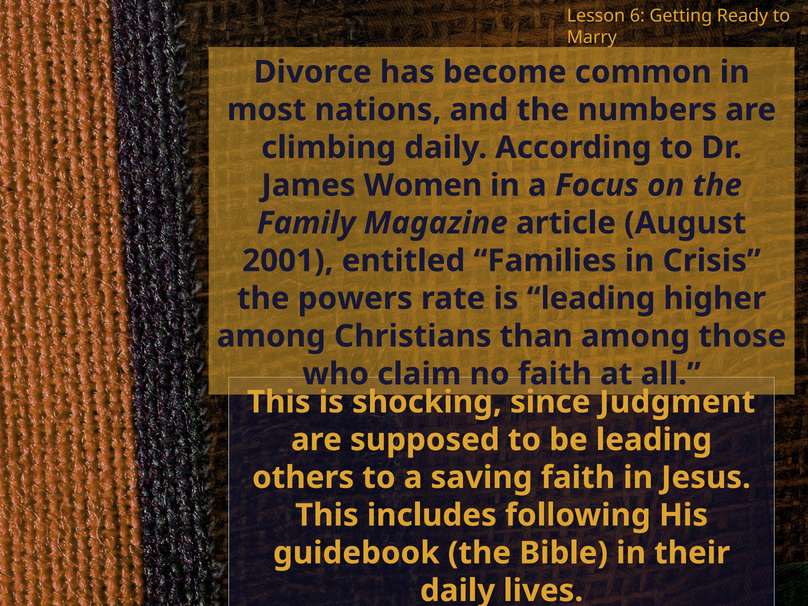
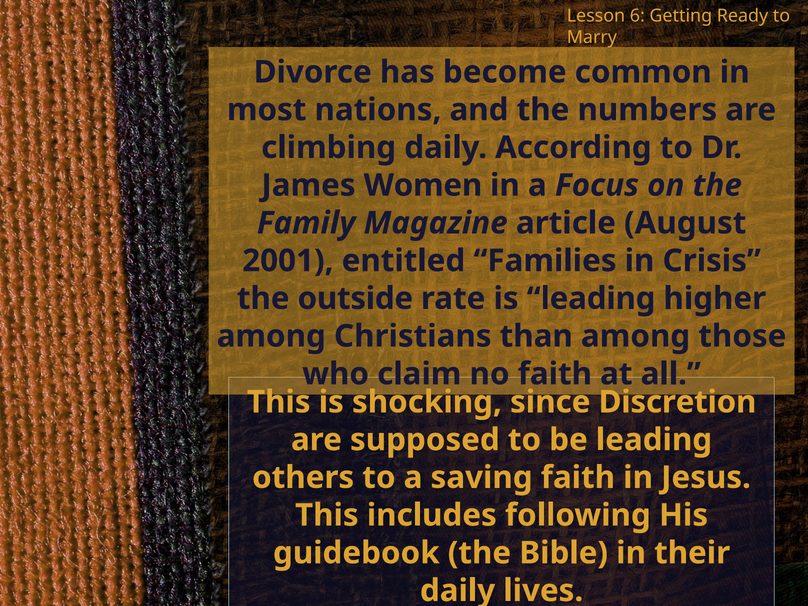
powers: powers -> outside (355, 299)
Judgment: Judgment -> Discretion (677, 402)
